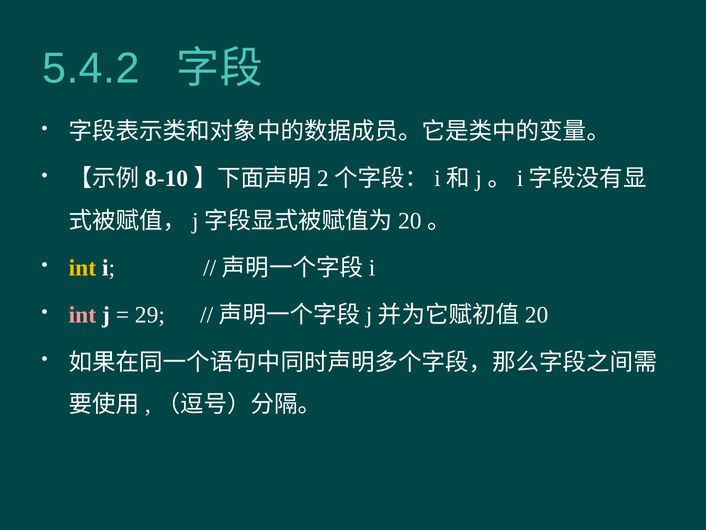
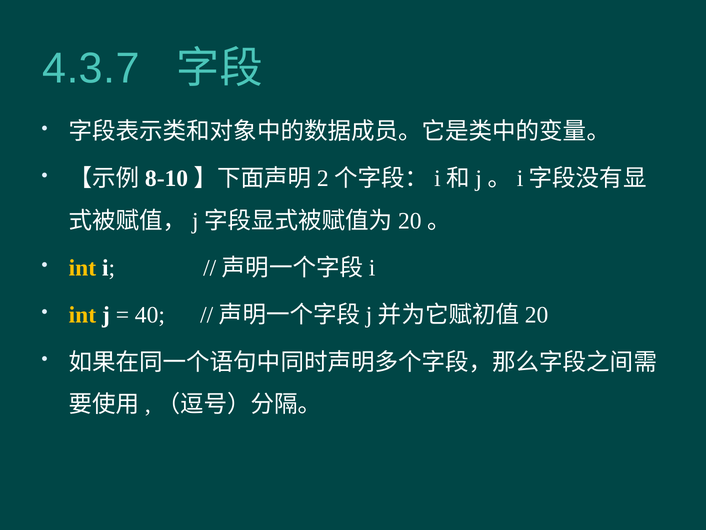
5.4.2: 5.4.2 -> 4.3.7 (91, 68)
int colour: pink -> yellow (82, 315)
29: 29 -> 40 (150, 315)
